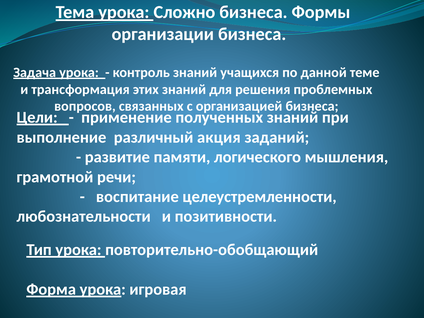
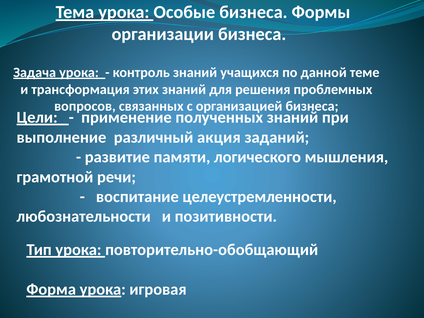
Сложно: Сложно -> Особые (184, 12)
